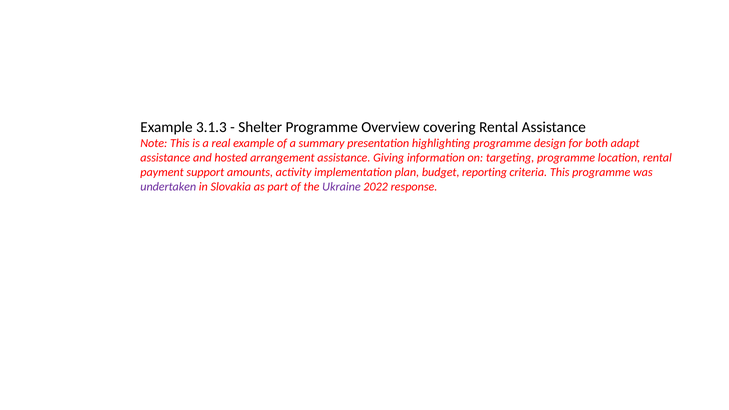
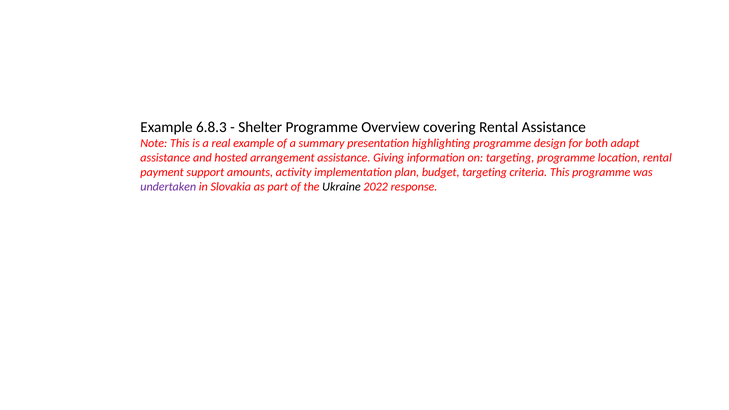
3.1.3: 3.1.3 -> 6.8.3 (211, 127)
budget reporting: reporting -> targeting (485, 172)
Ukraine colour: purple -> black (341, 187)
